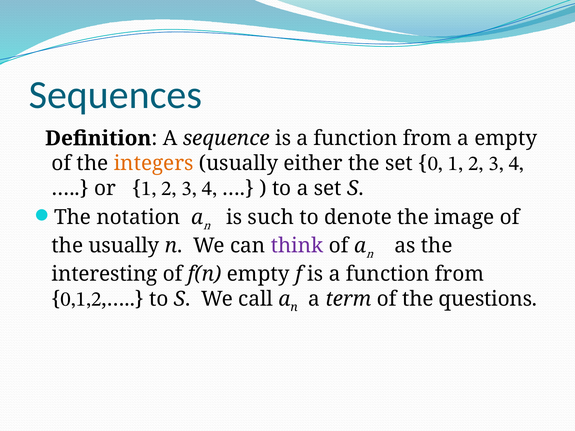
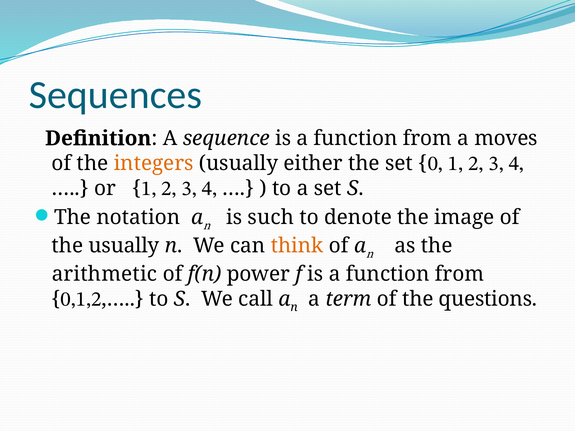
a empty: empty -> moves (506, 138)
think colour: purple -> orange (297, 246)
interesting: interesting -> arithmetic (104, 274)
f(n empty: empty -> power (258, 274)
